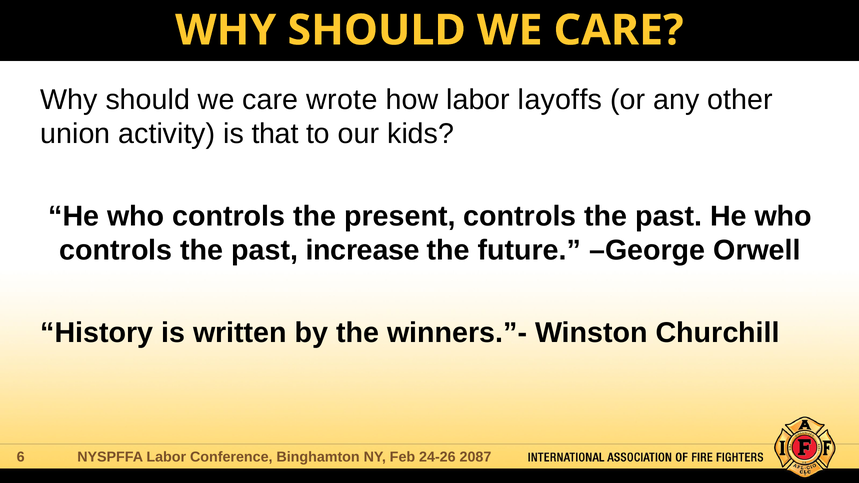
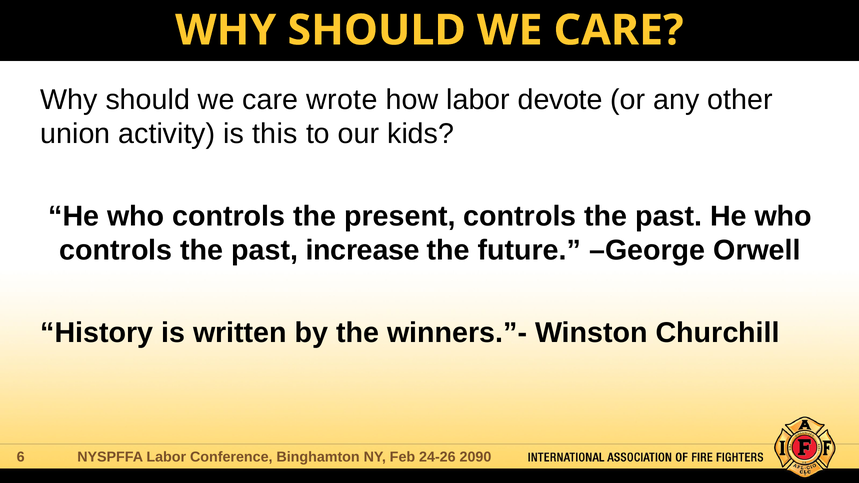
layoffs: layoffs -> devote (560, 100)
that: that -> this (275, 134)
2087: 2087 -> 2090 (475, 457)
